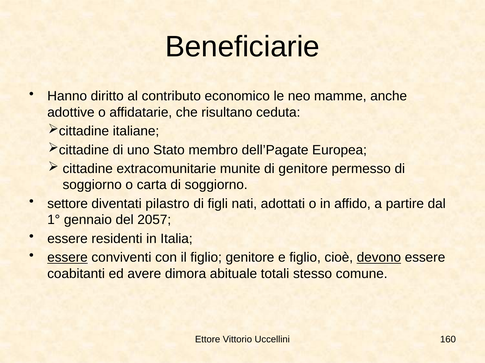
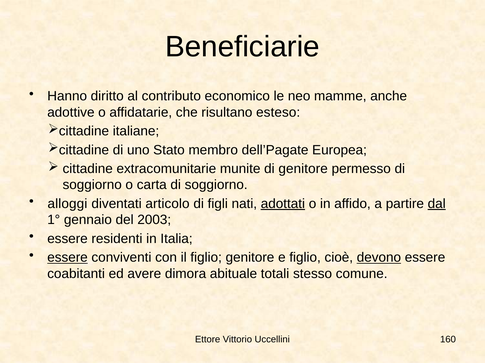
ceduta: ceduta -> esteso (278, 113)
settore: settore -> alloggi (67, 204)
pilastro: pilastro -> articolo (168, 204)
adottati underline: none -> present (283, 204)
dal underline: none -> present (437, 204)
2057: 2057 -> 2003 (154, 220)
